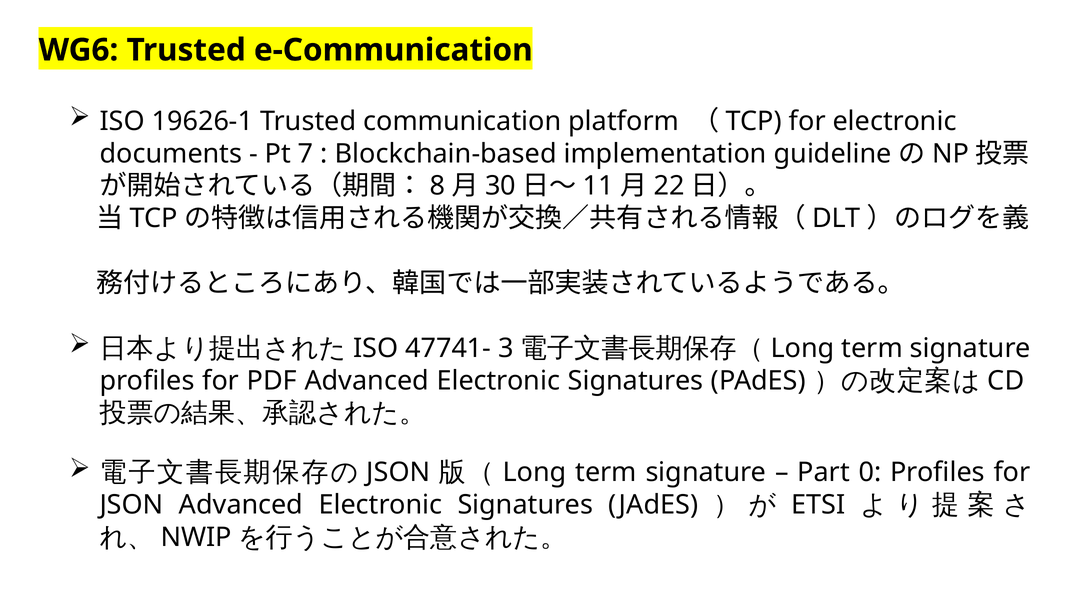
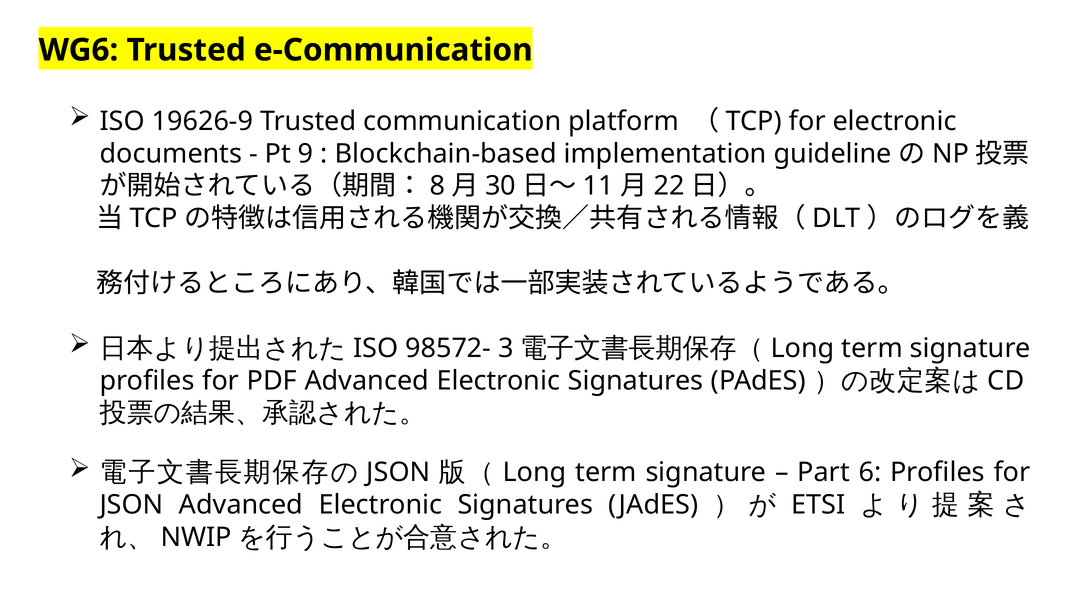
19626-1: 19626-1 -> 19626-9 (202, 121)
7: 7 -> 9 (306, 154)
47741-: 47741- -> 98572- (448, 348)
0: 0 -> 6 (870, 473)
